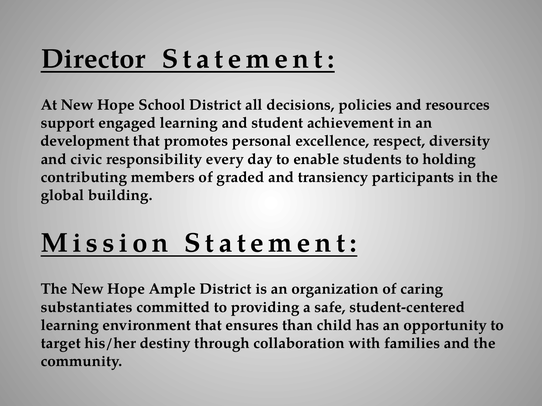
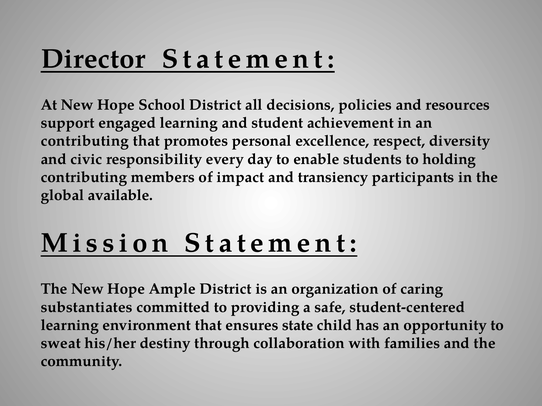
development: development -> contributing (85, 141)
graded: graded -> impact (240, 177)
building: building -> available (120, 195)
than: than -> state (298, 326)
target: target -> sweat (61, 344)
